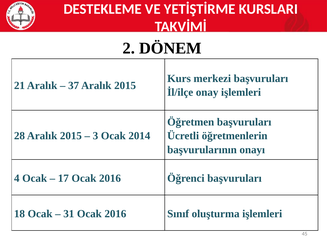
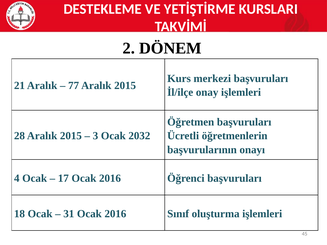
37: 37 -> 77 (74, 86)
2014: 2014 -> 2032 (139, 136)
